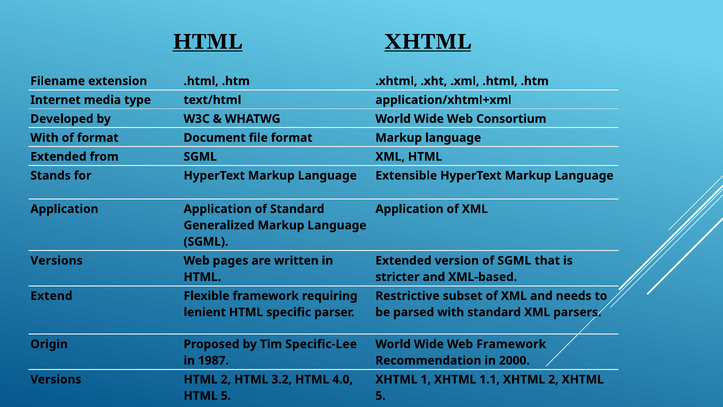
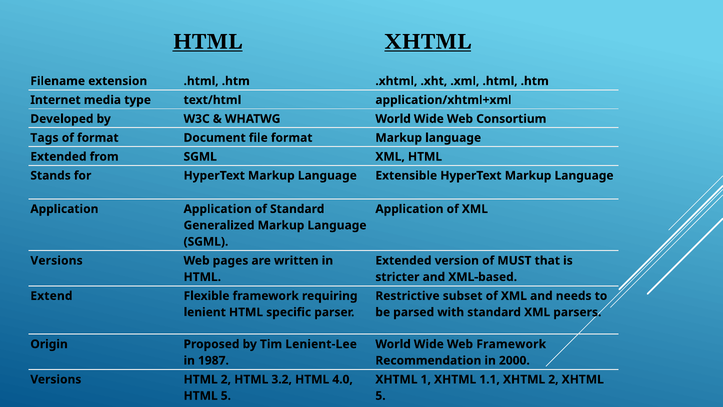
With: With -> Tags (44, 138)
of SGML: SGML -> MUST (514, 260)
Specific-Lee: Specific-Lee -> Lenient-Lee (321, 344)
